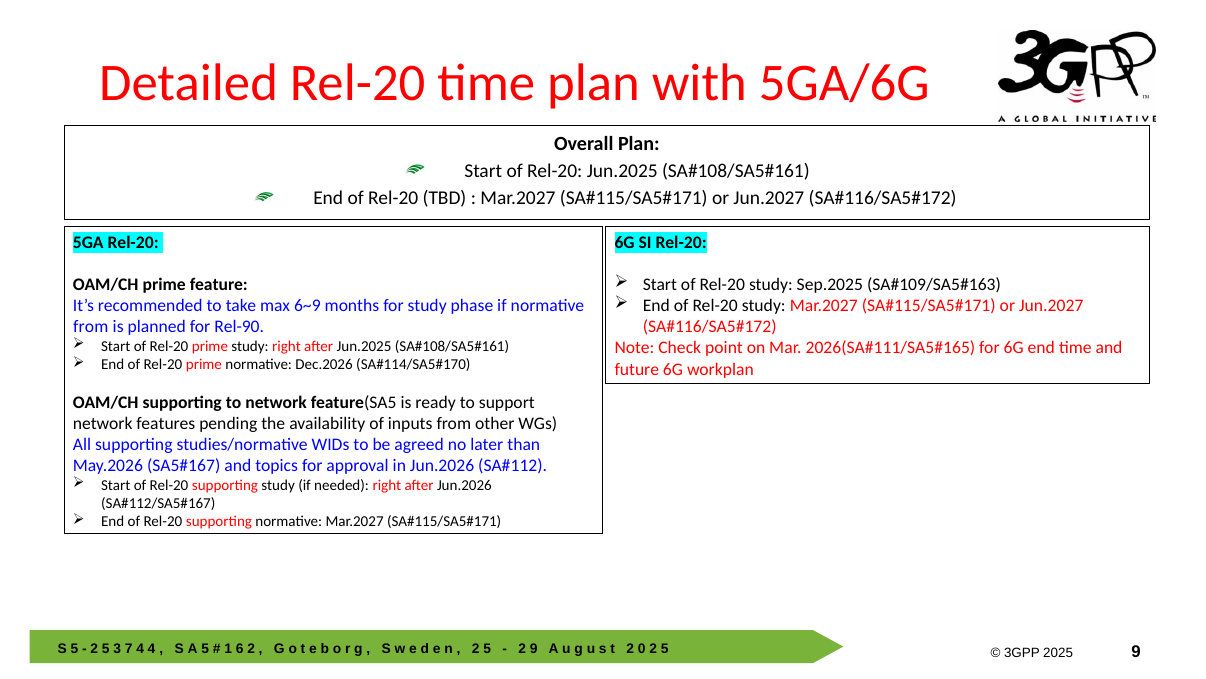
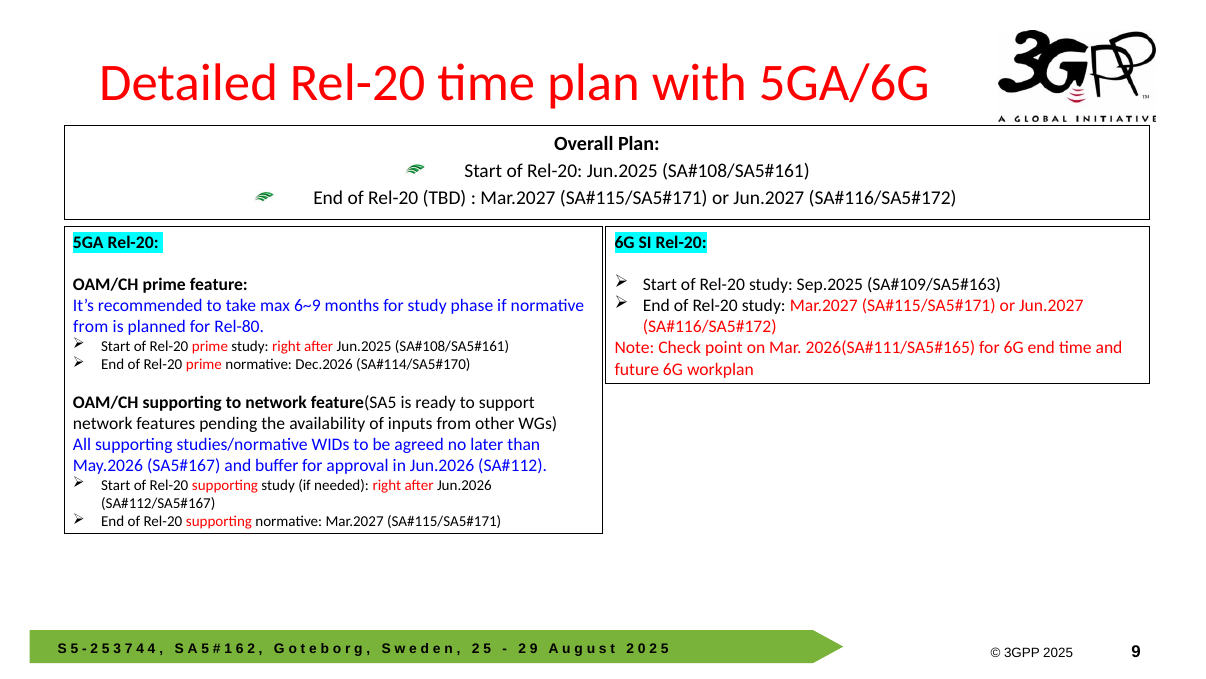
Rel-90: Rel-90 -> Rel-80 (239, 327)
topics: topics -> buffer (277, 465)
